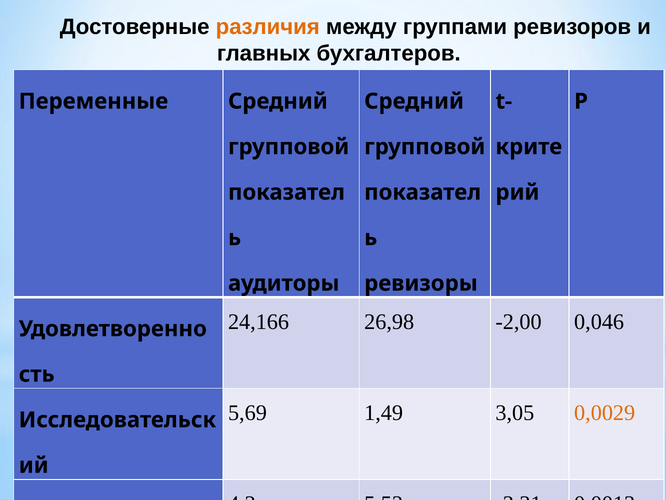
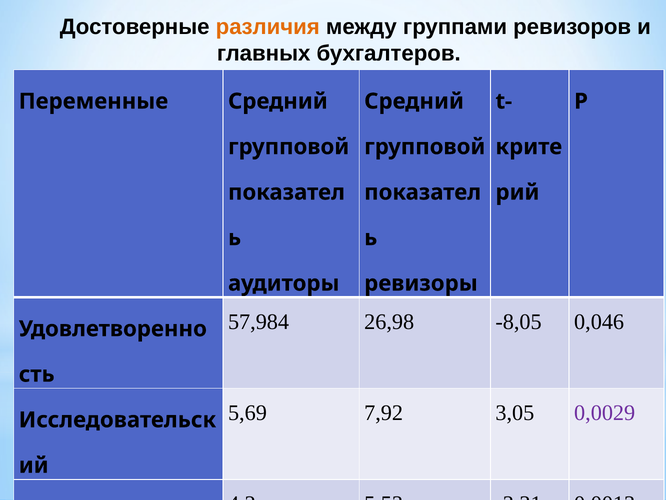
24,166: 24,166 -> 57,984 (259, 322)
-2,00: -2,00 -> -8,05 (519, 322)
1,49: 1,49 -> 7,92 (384, 413)
0,0029 colour: orange -> purple (605, 413)
